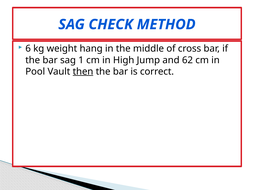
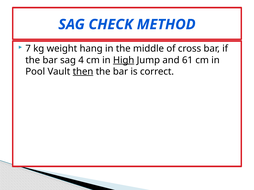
6: 6 -> 7 (28, 49)
1: 1 -> 4 (81, 60)
High underline: none -> present (124, 60)
62: 62 -> 61 (187, 60)
